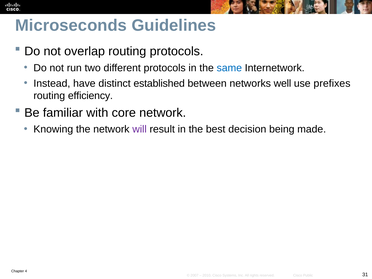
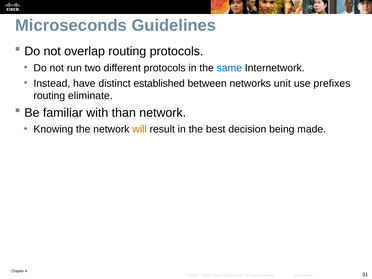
well: well -> unit (282, 83)
efficiency: efficiency -> eliminate (90, 96)
core: core -> than (124, 113)
will colour: purple -> orange (140, 129)
